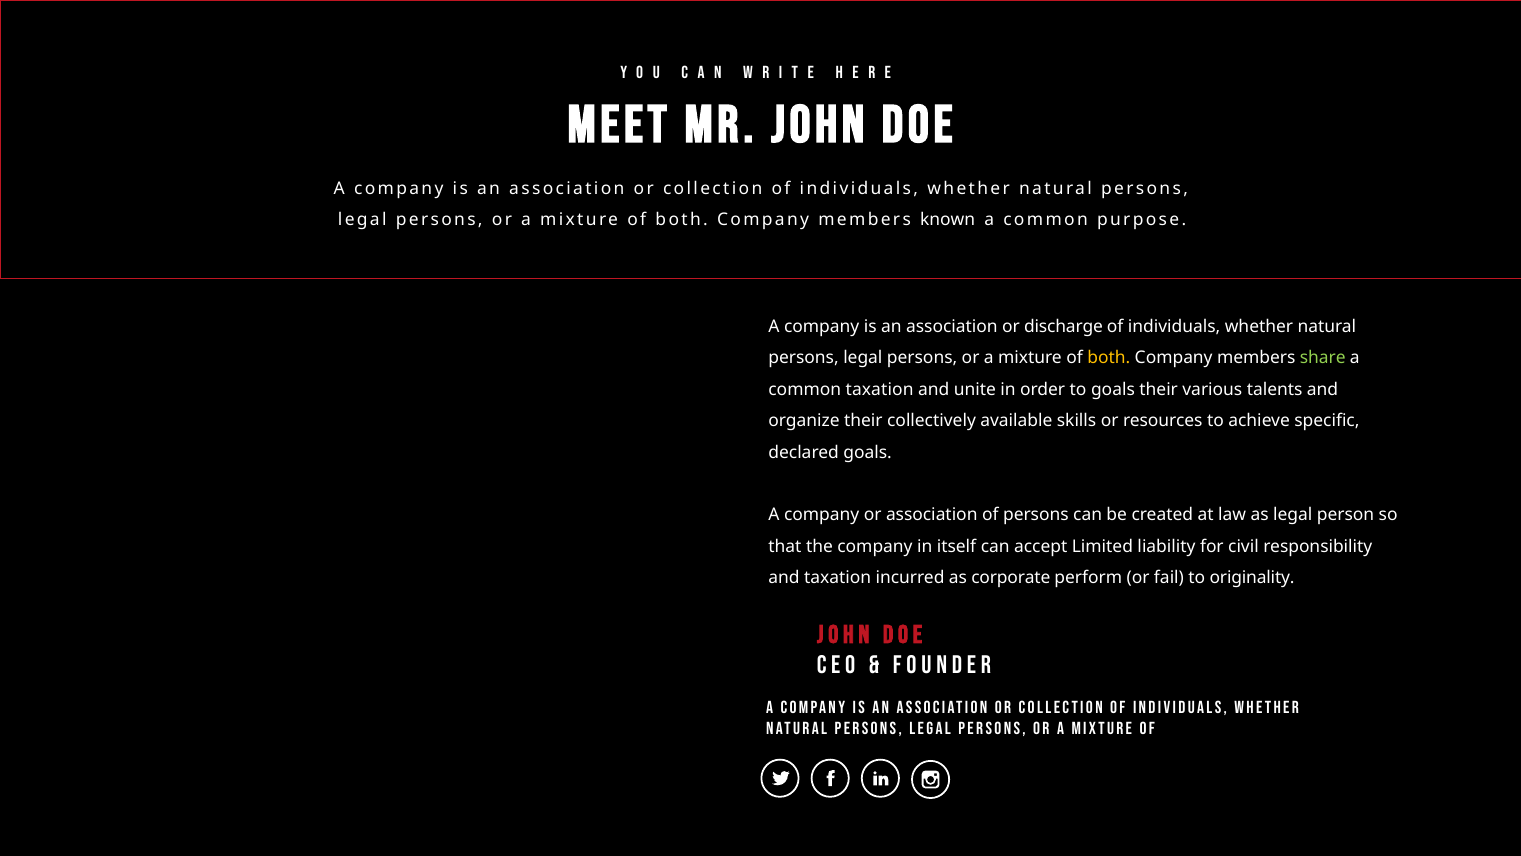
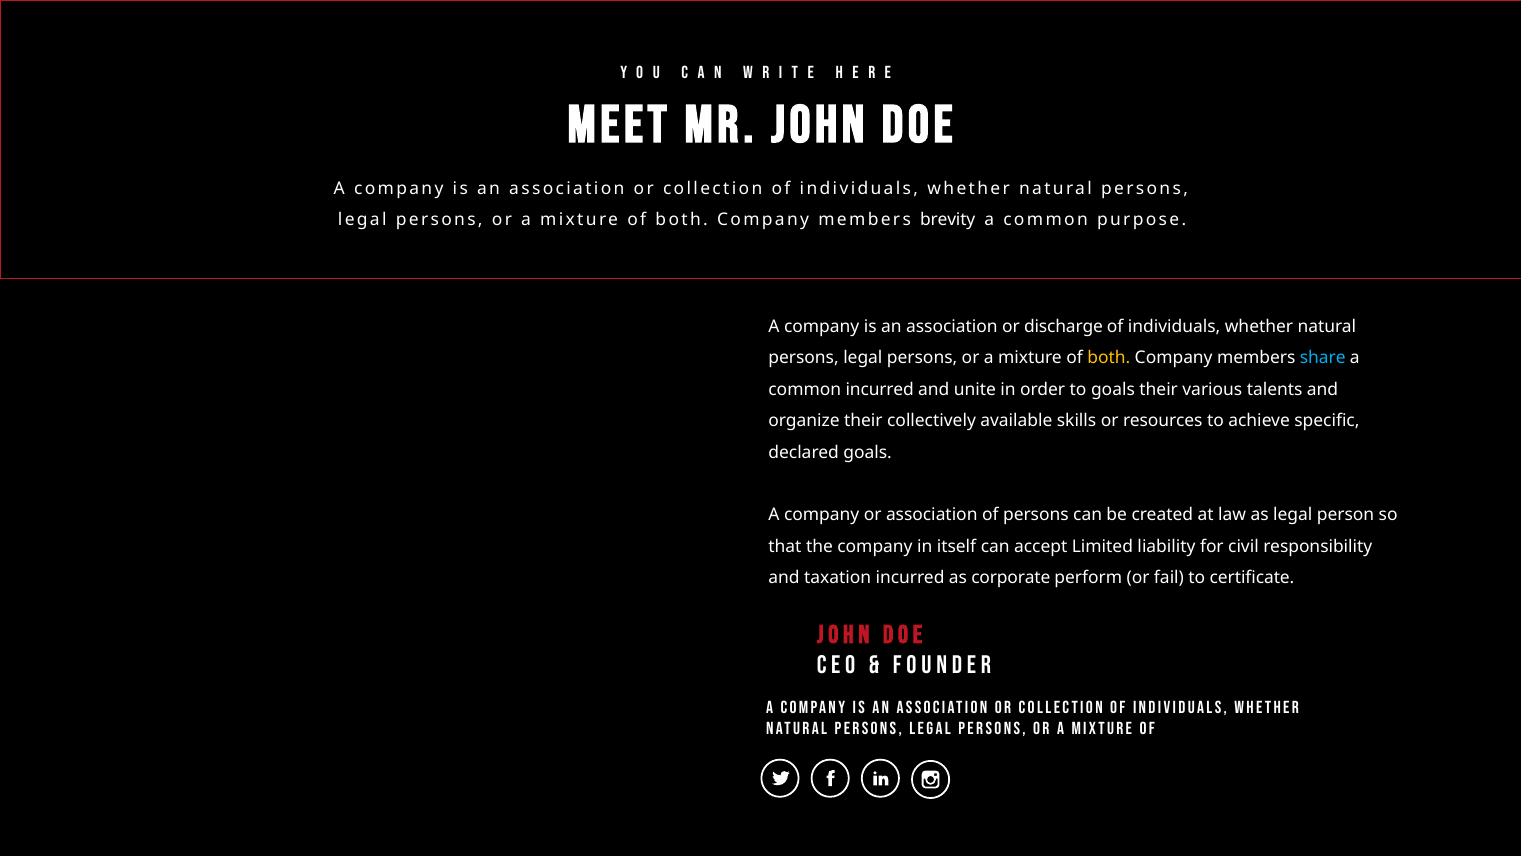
known: known -> brevity (948, 220)
share colour: light green -> light blue (1323, 358)
common taxation: taxation -> incurred (880, 389)
originality: originality -> certificate (1252, 578)
